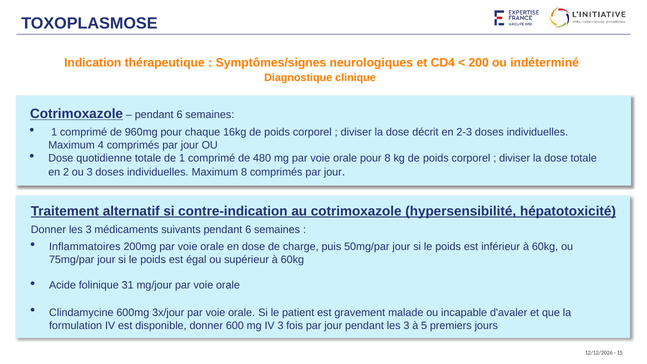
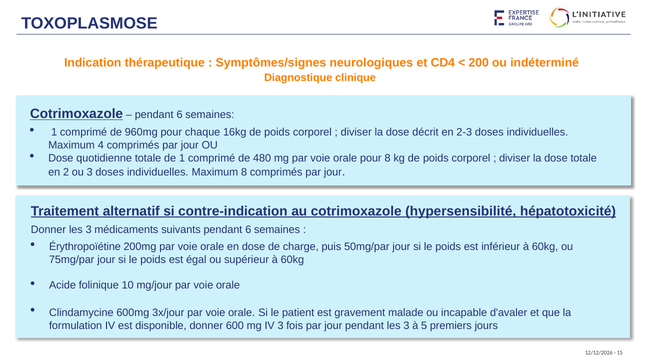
Inflammatoires: Inflammatoires -> Érythropoïétine (85, 247)
31: 31 -> 10 (128, 285)
